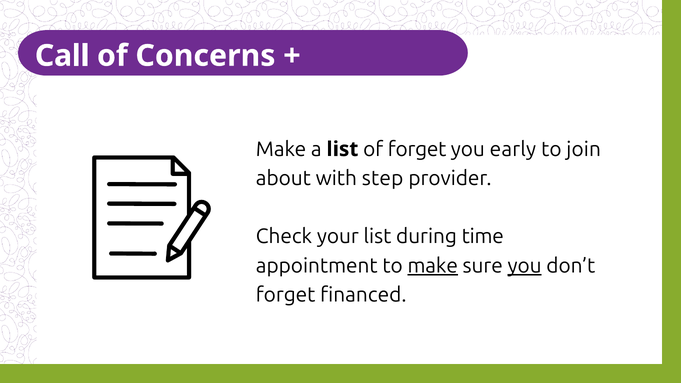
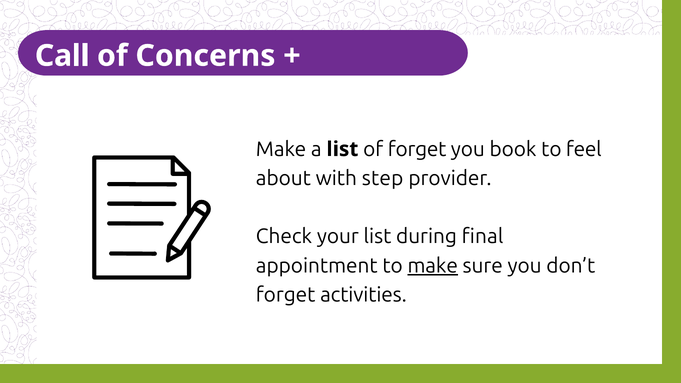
early: early -> book (513, 149)
join: join -> feel (584, 149)
time: time -> final (483, 237)
you underline: present -> none (525, 266)
financed: financed -> activities (363, 295)
